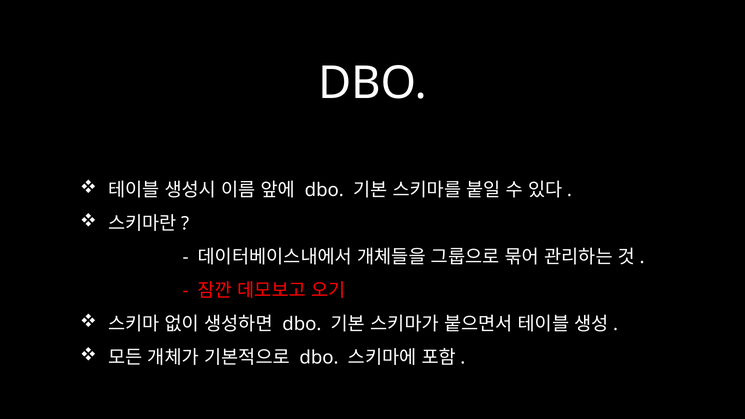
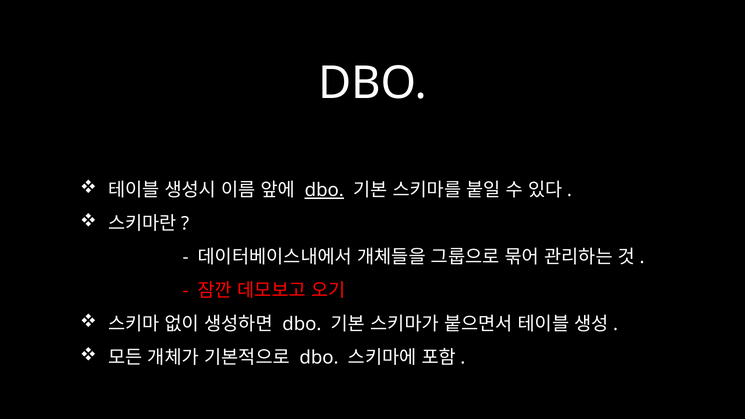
dbo underline: none -> present (324, 190)
